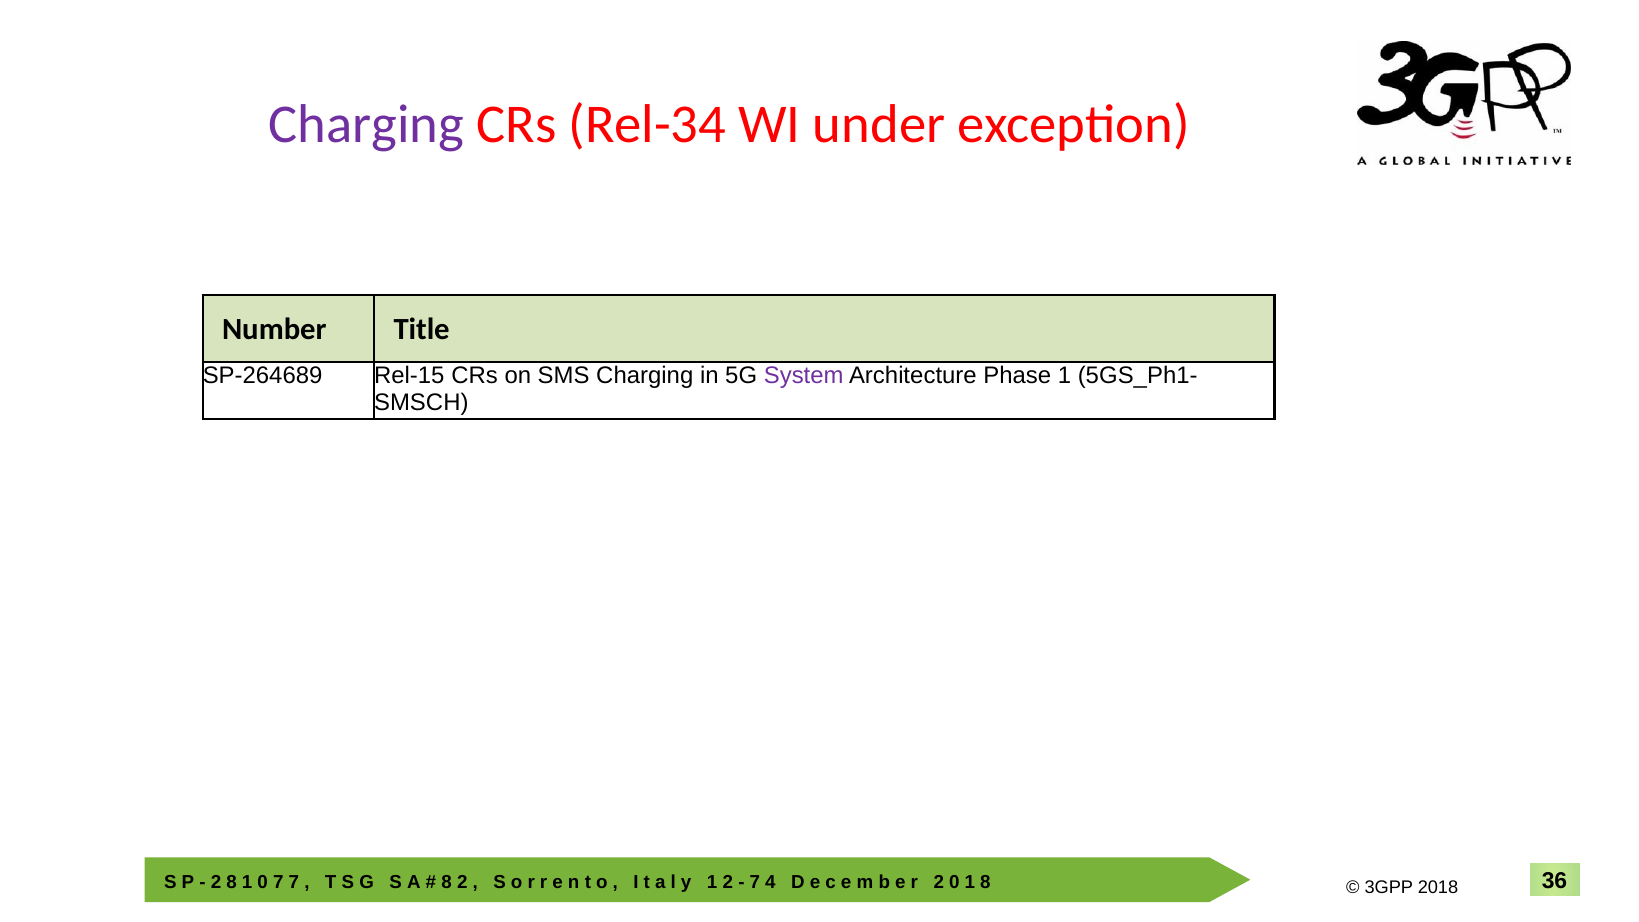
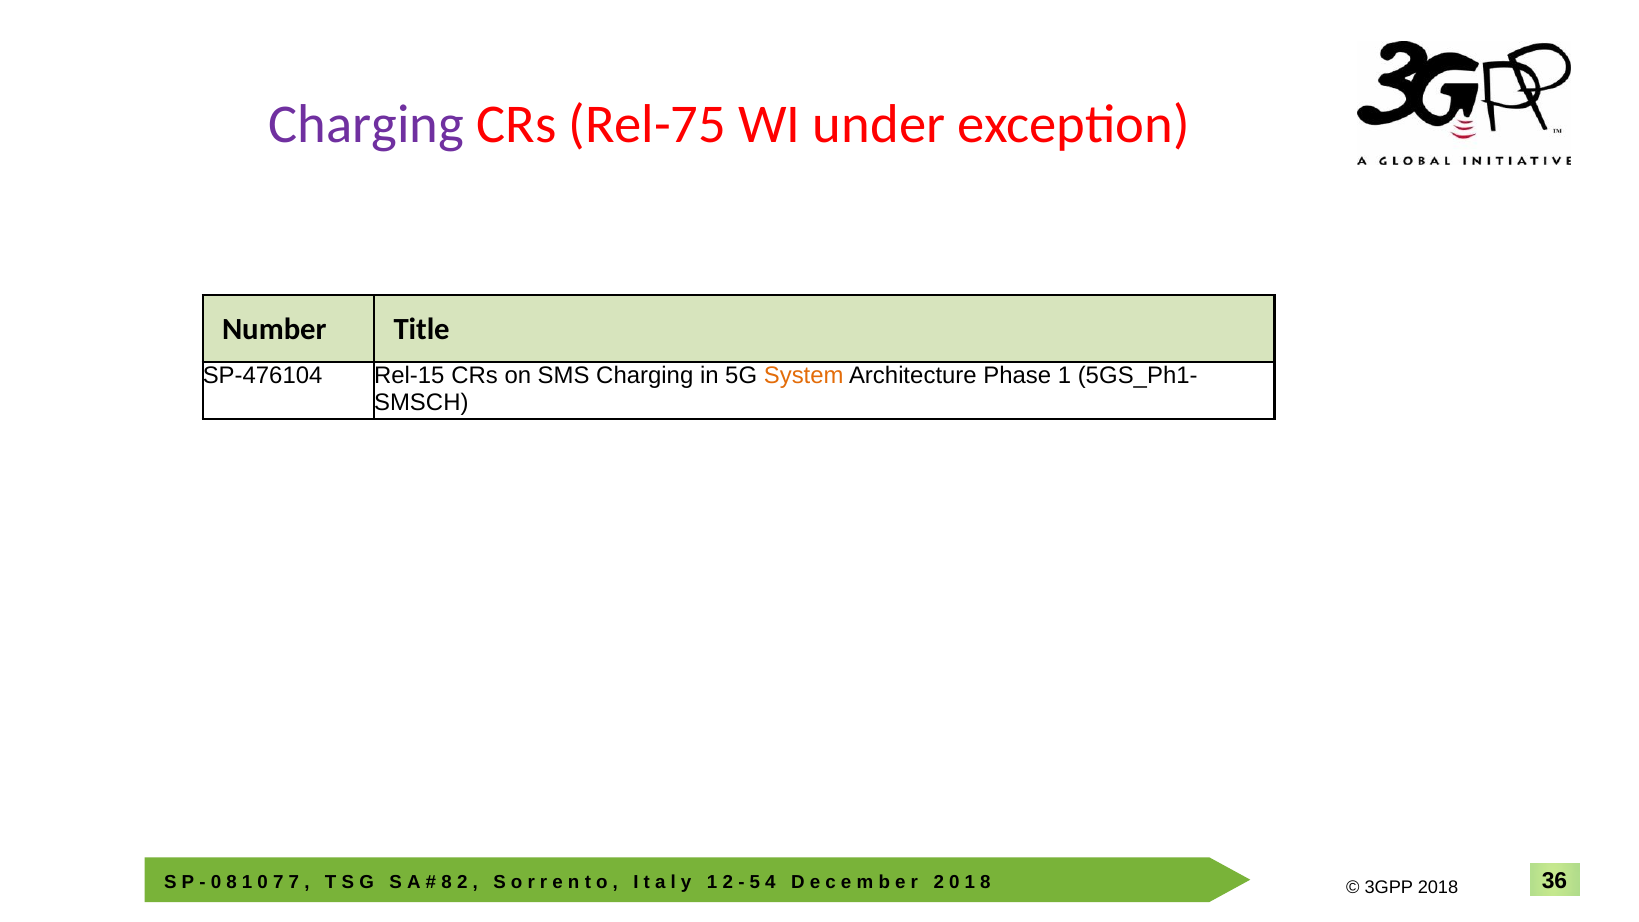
Rel-34: Rel-34 -> Rel-75 (647, 125)
SP-264689: SP-264689 -> SP-476104 (263, 376)
System colour: purple -> orange (804, 376)
2: 2 -> 0 (216, 882)
7: 7 -> 5 (755, 882)
